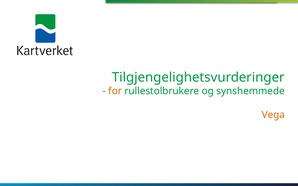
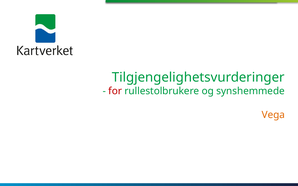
for colour: orange -> red (115, 91)
